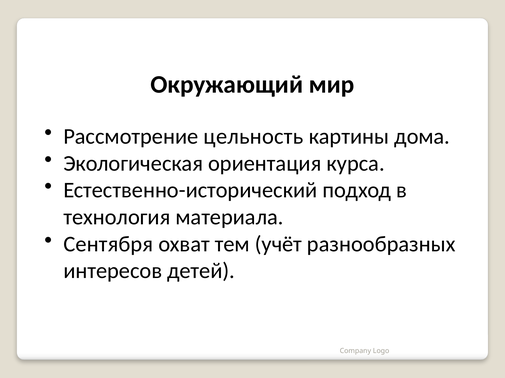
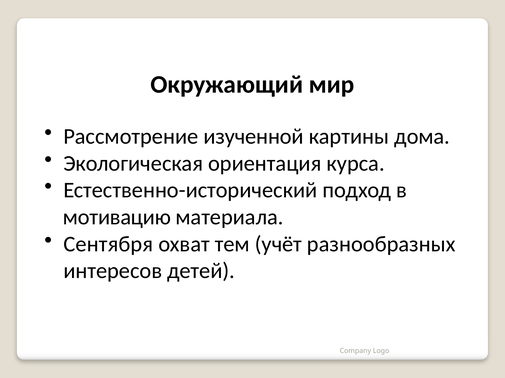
цельность: цельность -> изученной (254, 137)
технология: технология -> мотивацию (117, 218)
